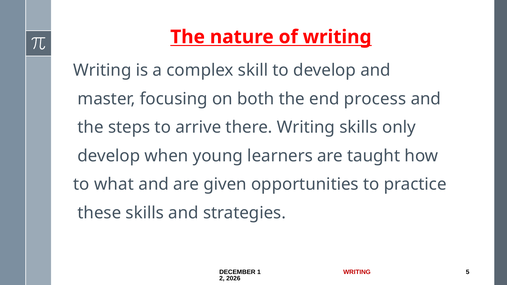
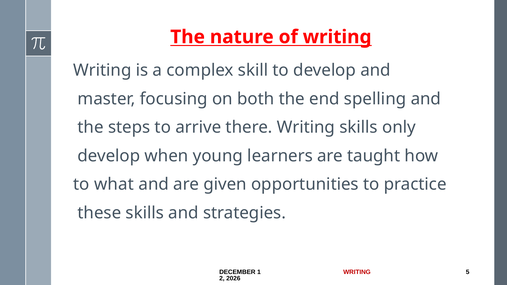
process: process -> spelling (375, 99)
